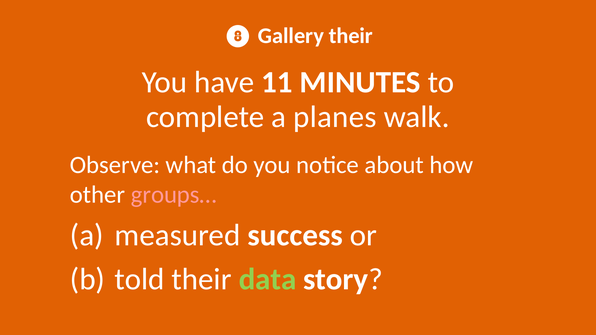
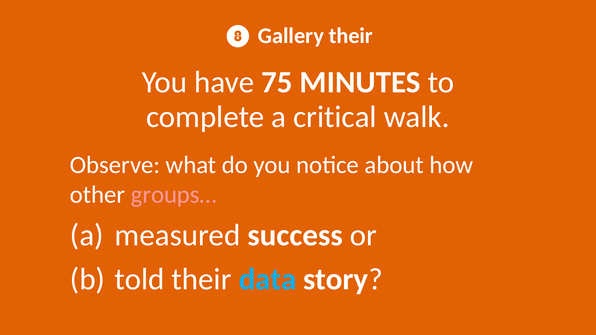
11: 11 -> 75 (277, 82)
planes: planes -> critical (335, 117)
data colour: light green -> light blue (268, 279)
